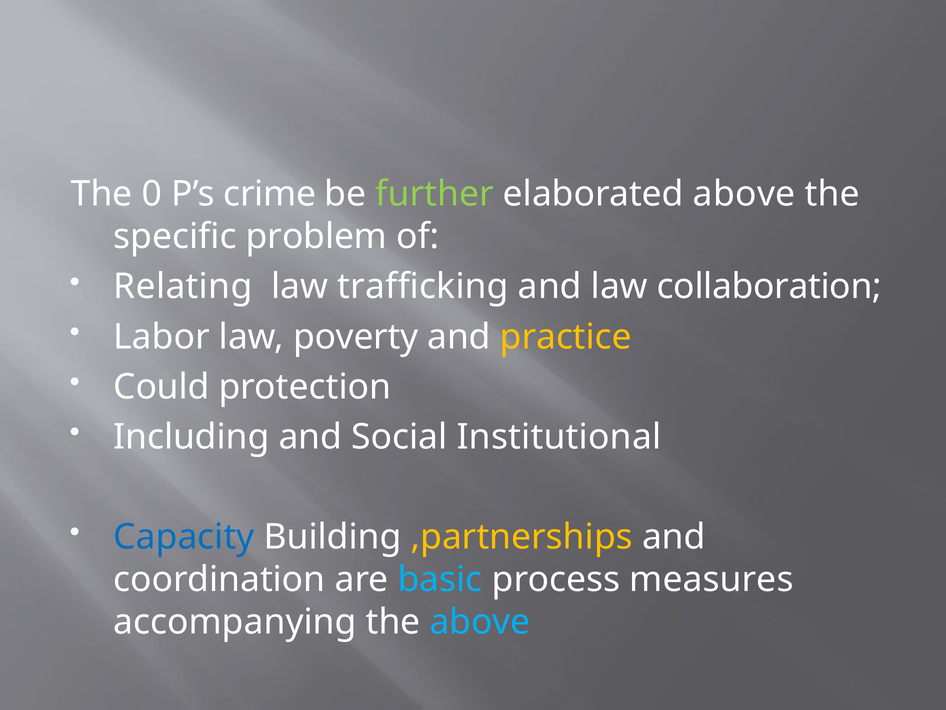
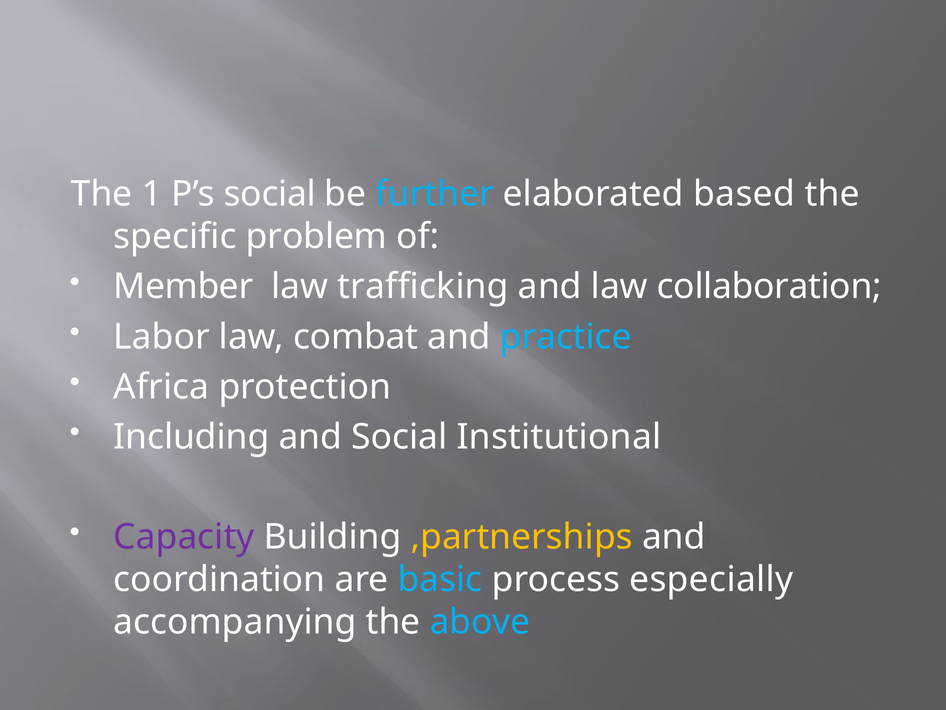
0: 0 -> 1 (152, 194)
P’s crime: crime -> social (270, 194)
further colour: light green -> light blue (435, 194)
elaborated above: above -> based (744, 194)
Relating: Relating -> Member (183, 287)
poverty: poverty -> combat (356, 337)
practice colour: yellow -> light blue (566, 337)
Could: Could -> Africa (161, 387)
Capacity colour: blue -> purple (184, 536)
measures: measures -> especially (711, 579)
